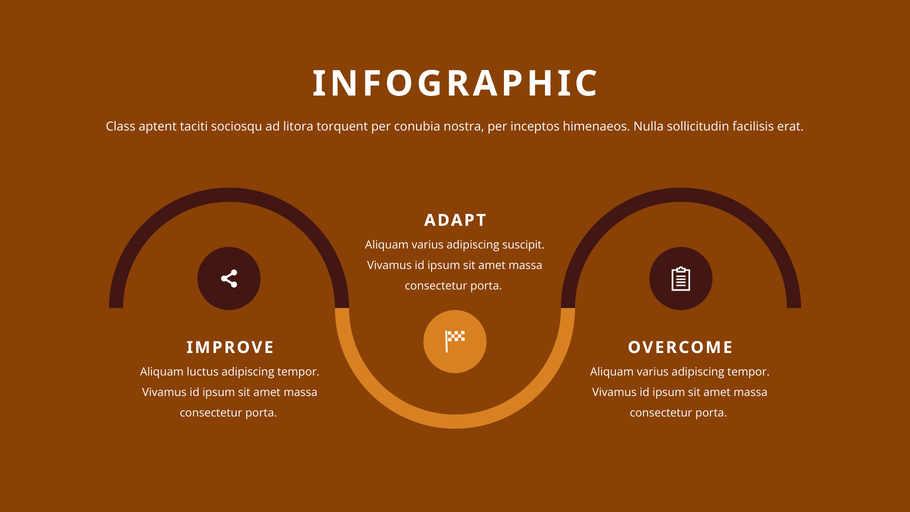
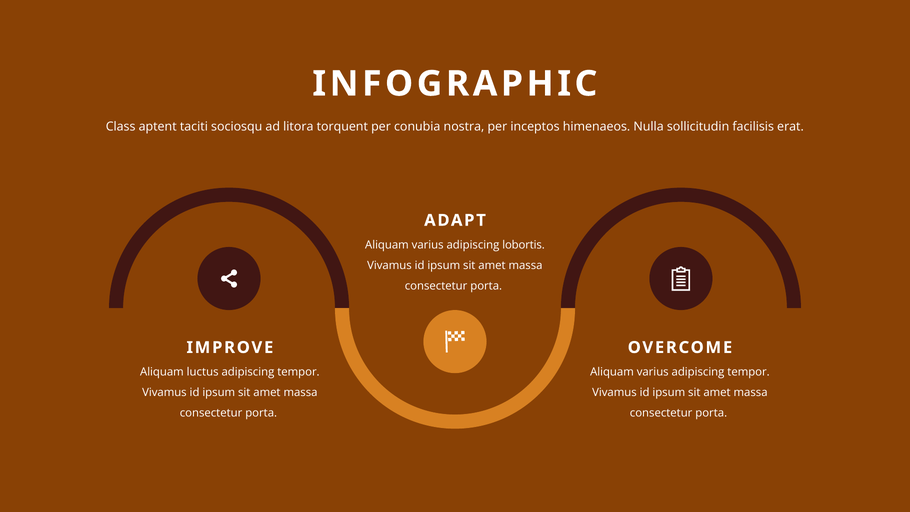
suscipit: suscipit -> lobortis (524, 245)
